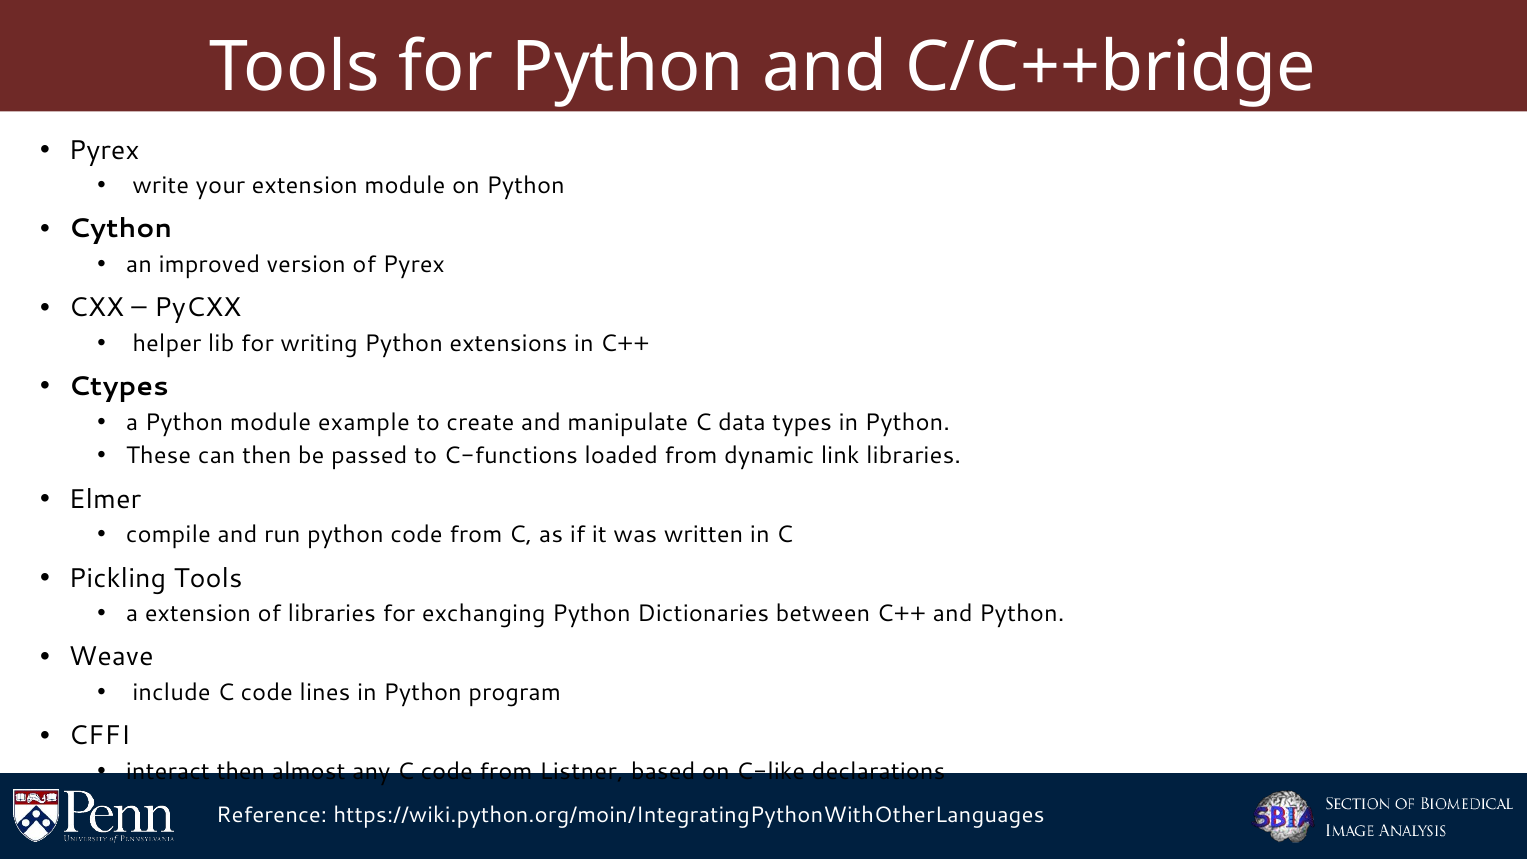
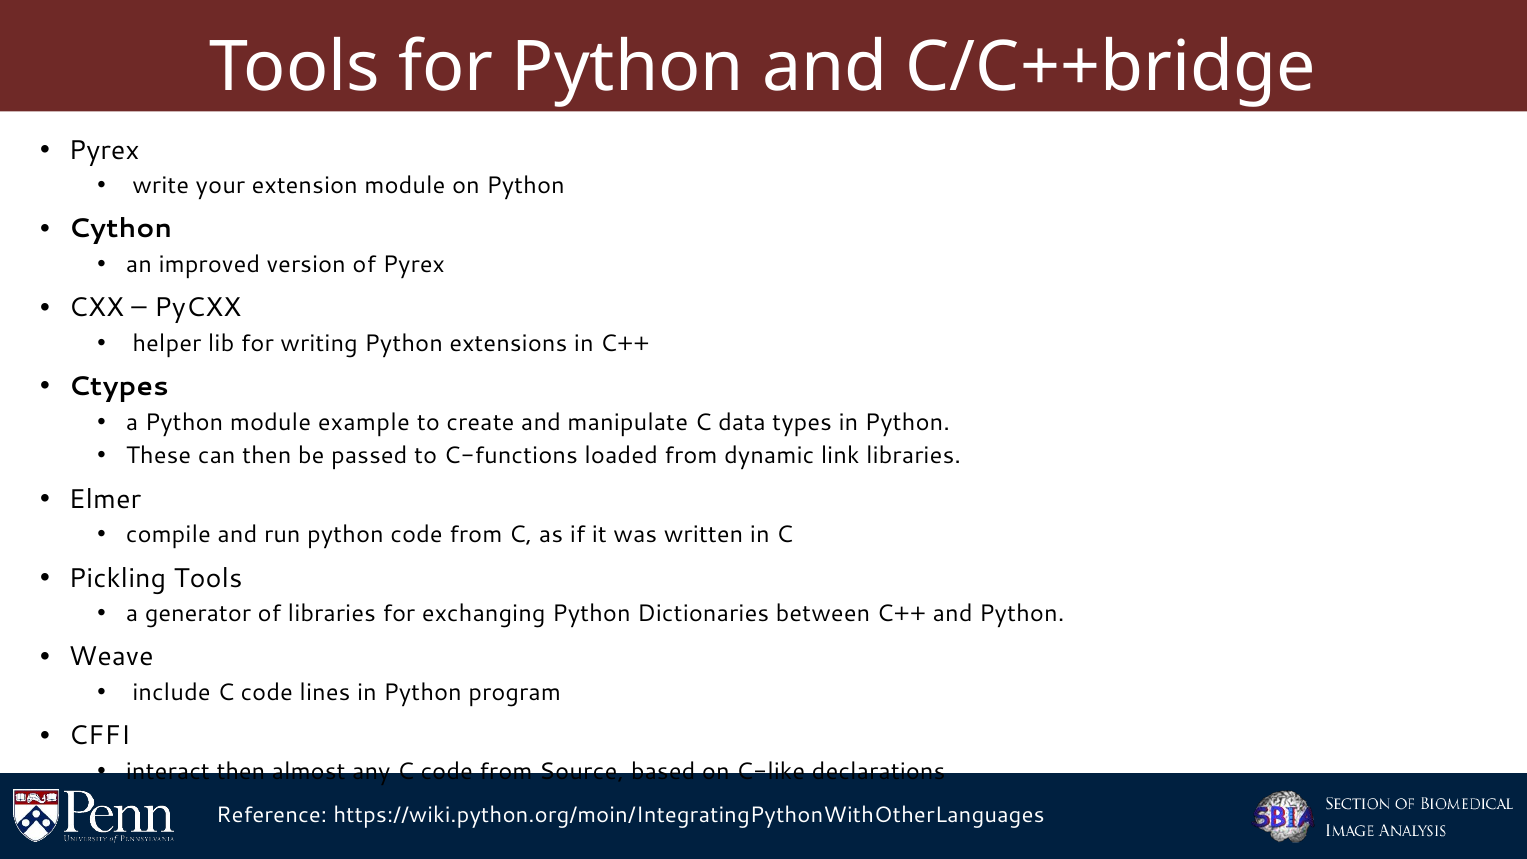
a extension: extension -> generator (198, 614)
Listner: Listner -> Source (582, 771)
